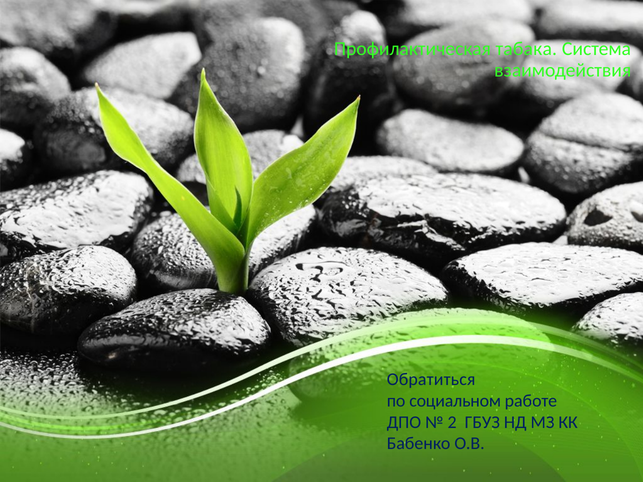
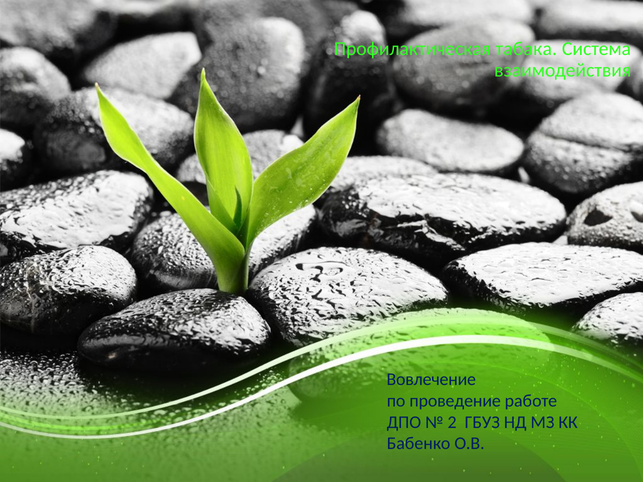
Обратиться: Обратиться -> Вовлечение (431, 379)
социальном: социальном -> проведение (455, 401)
